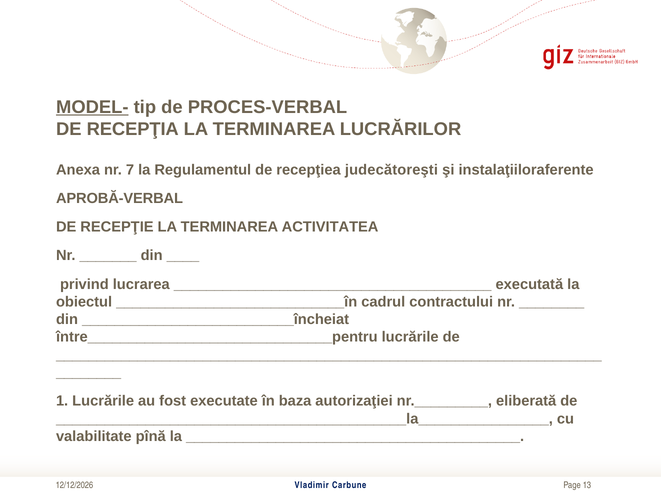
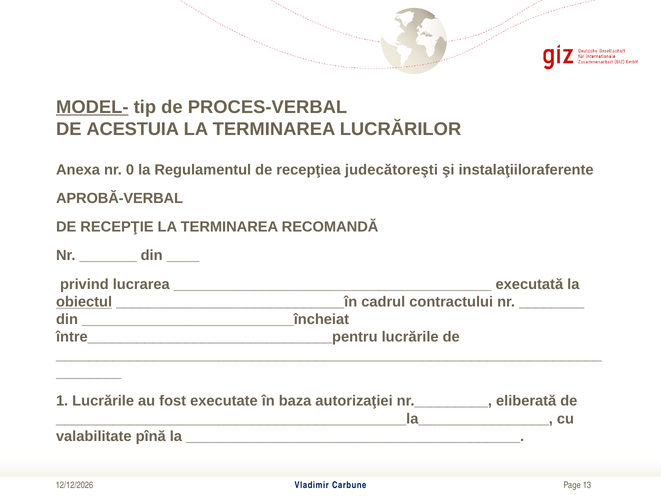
RECEPŢIA: RECEPŢIA -> ACESTUIA (133, 129)
7: 7 -> 0 (130, 170)
ACTIVITATEA: ACTIVITATEA -> RECOMANDĂ (330, 227)
obiectul underline: none -> present (84, 302)
